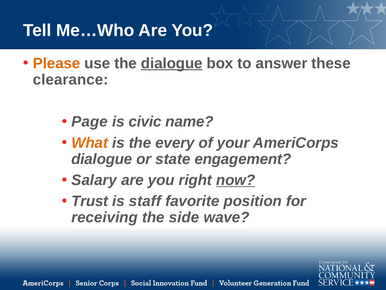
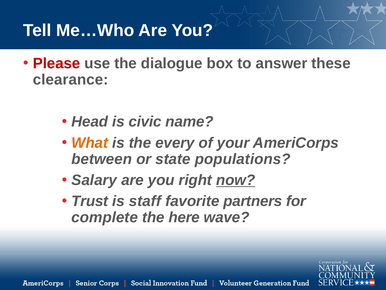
Please colour: orange -> red (57, 63)
dialogue underline: present -> none (172, 63)
Page: Page -> Head (90, 122)
dialogue: dialogue -> between (102, 159)
engagement: engagement -> populations (243, 159)
position: position -> partners (253, 201)
receiving: receiving -> complete (105, 217)
side: side -> here (184, 217)
